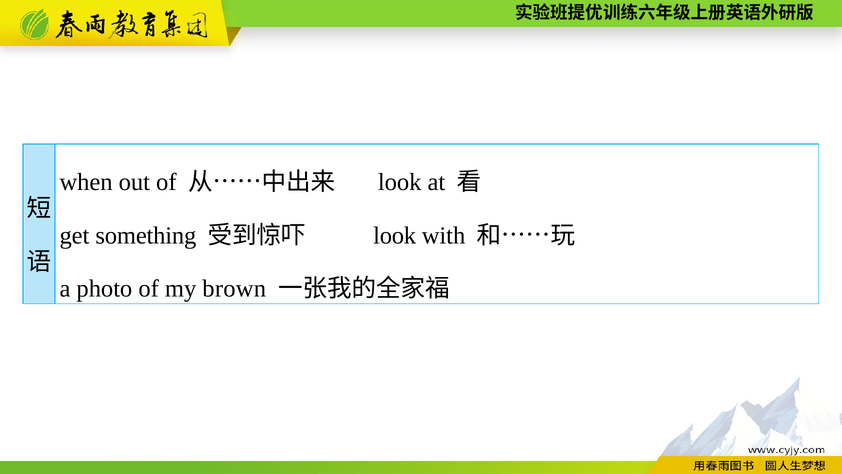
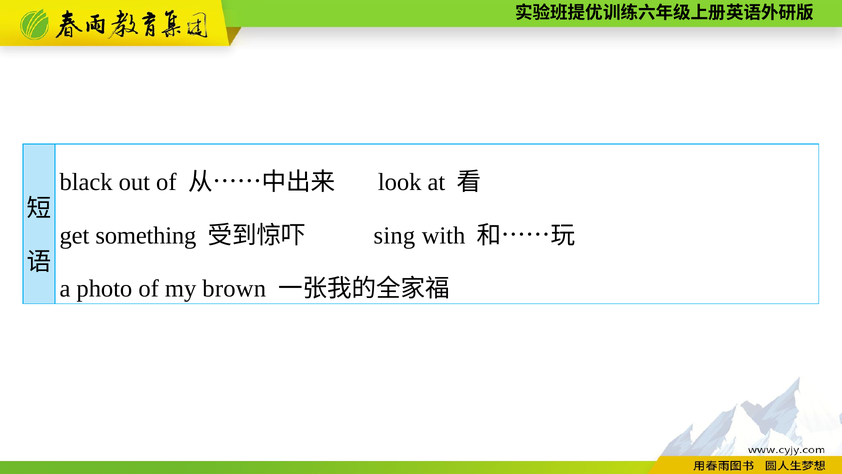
when: when -> black (86, 182)
look: look -> sing (394, 235)
